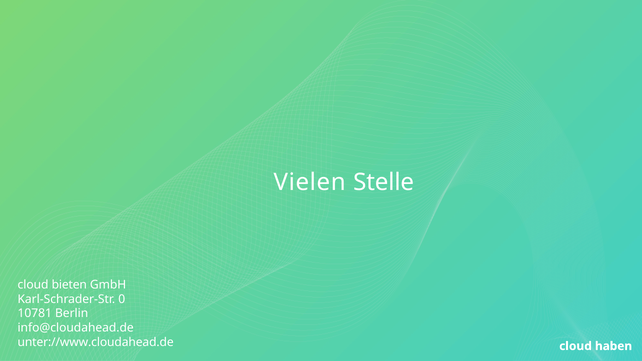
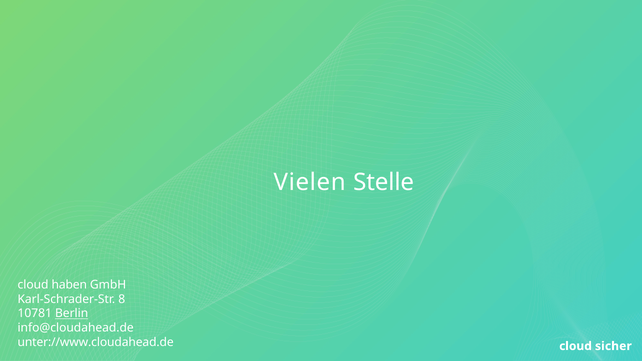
bieten: bieten -> haben (69, 285)
0: 0 -> 8 (122, 299)
Berlin underline: none -> present (72, 314)
haben: haben -> sicher (613, 346)
